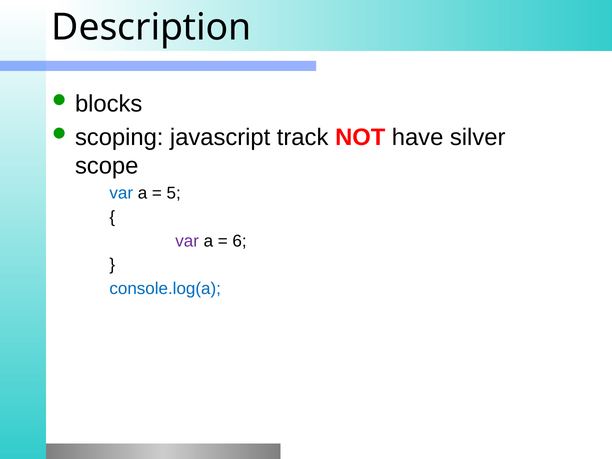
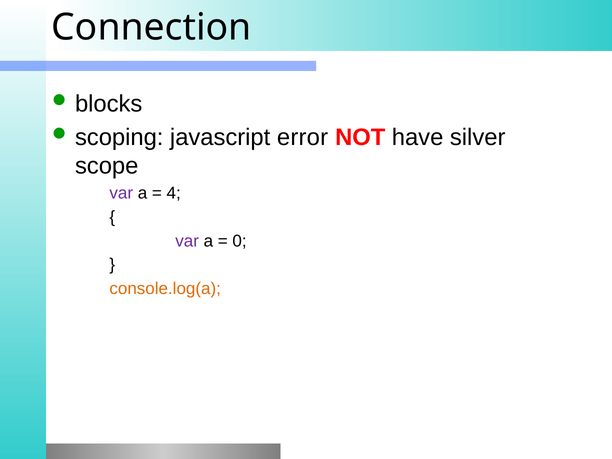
Description: Description -> Connection (151, 27)
track: track -> error (303, 137)
var colour: blue -> purple (121, 193)
5: 5 -> 4 (174, 193)
6: 6 -> 0 (240, 241)
console.log(a colour: blue -> orange (165, 289)
